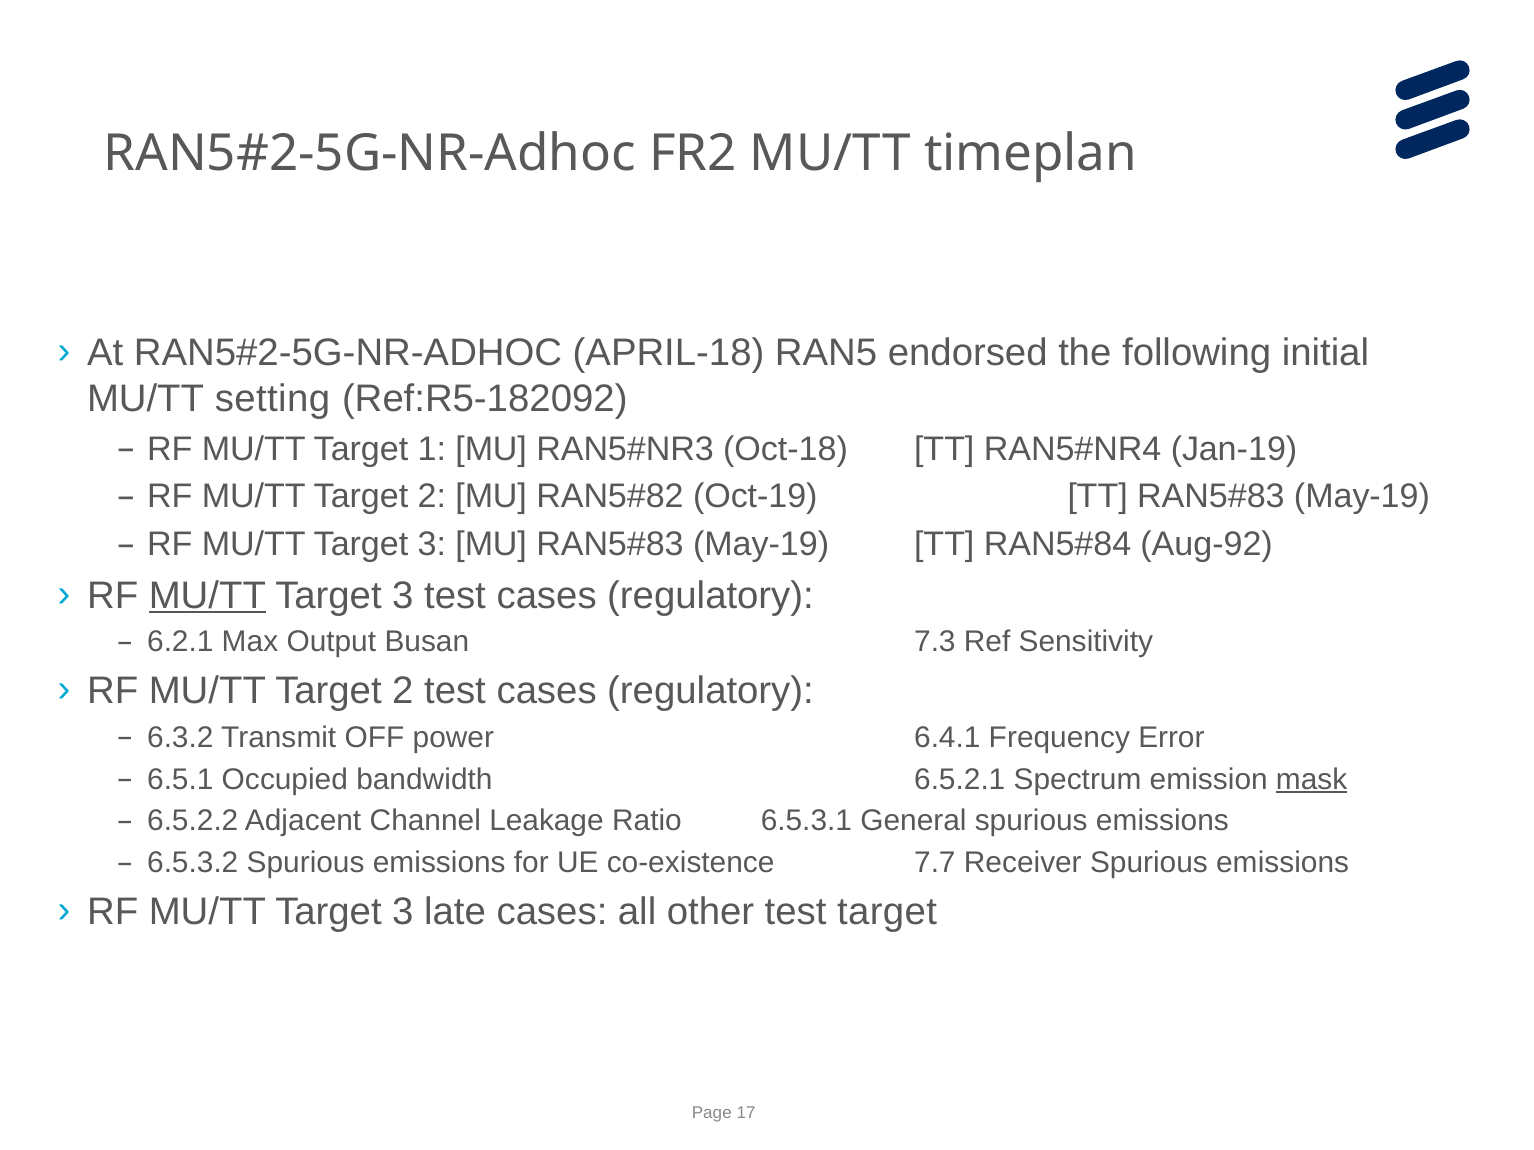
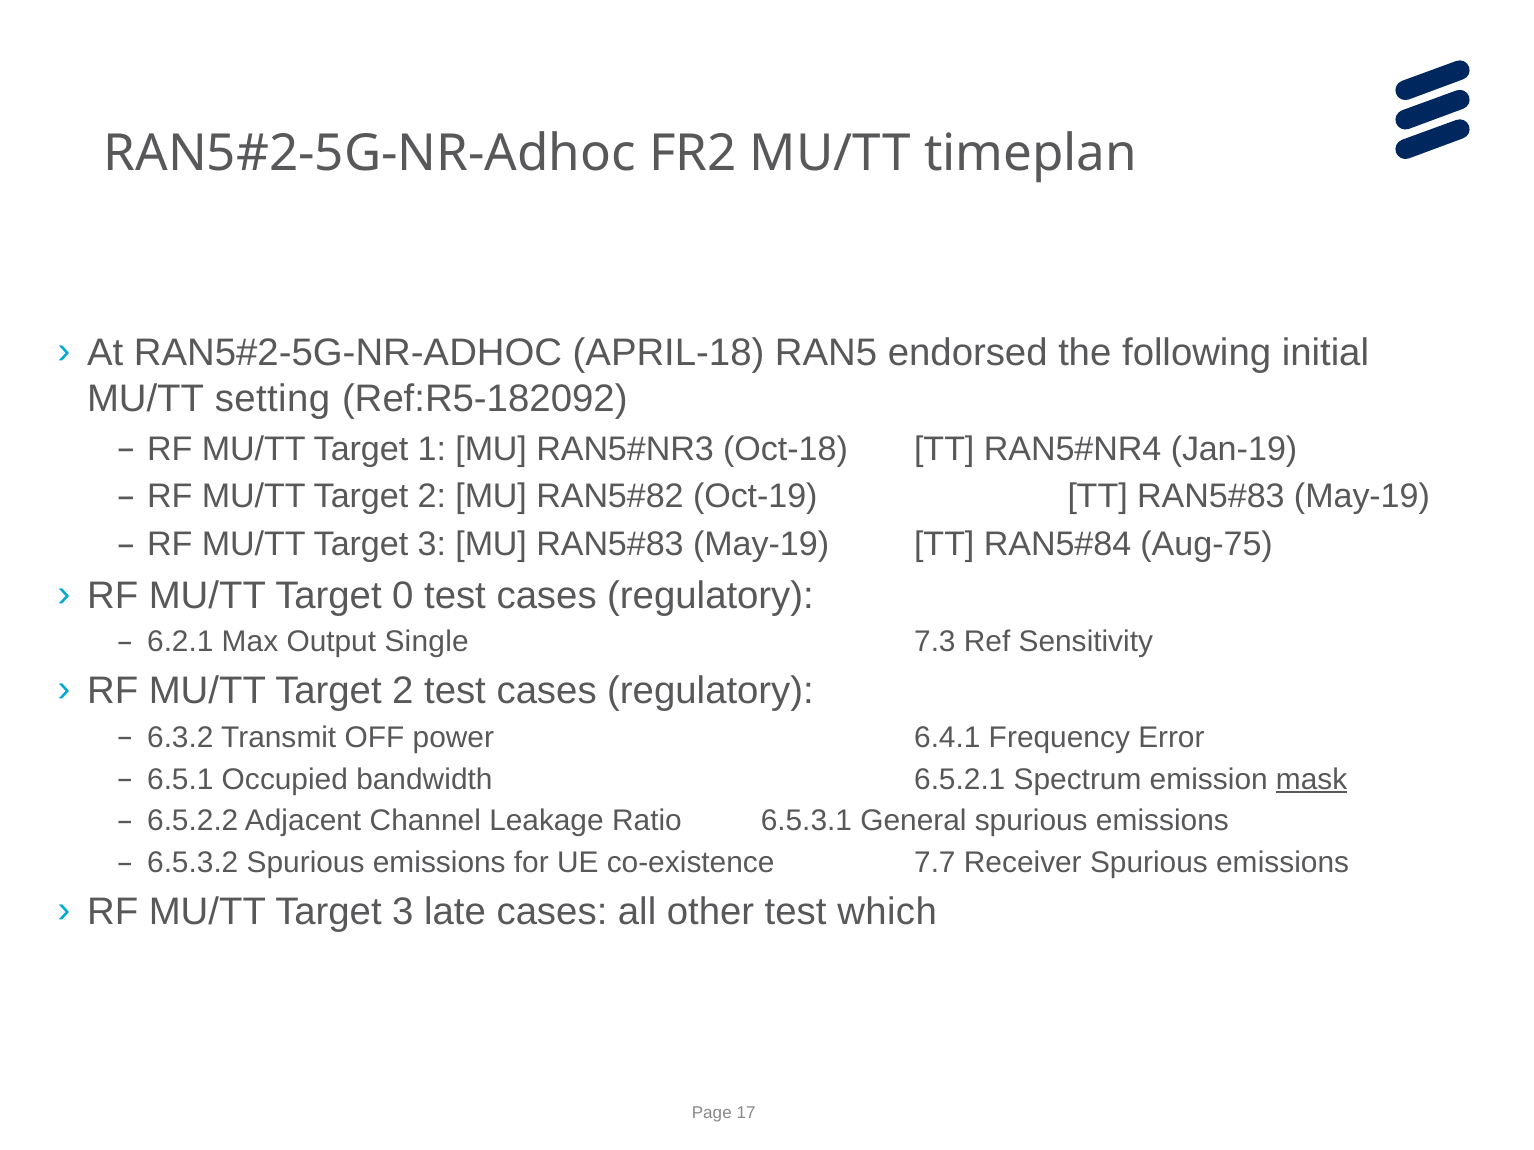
Aug-92: Aug-92 -> Aug-75 (1207, 545)
MU/TT underline: present -> none (207, 596)
3: 3 -> 0 (403, 596)
Busan: Busan -> Single (427, 642)
test target: target -> which (887, 912)
